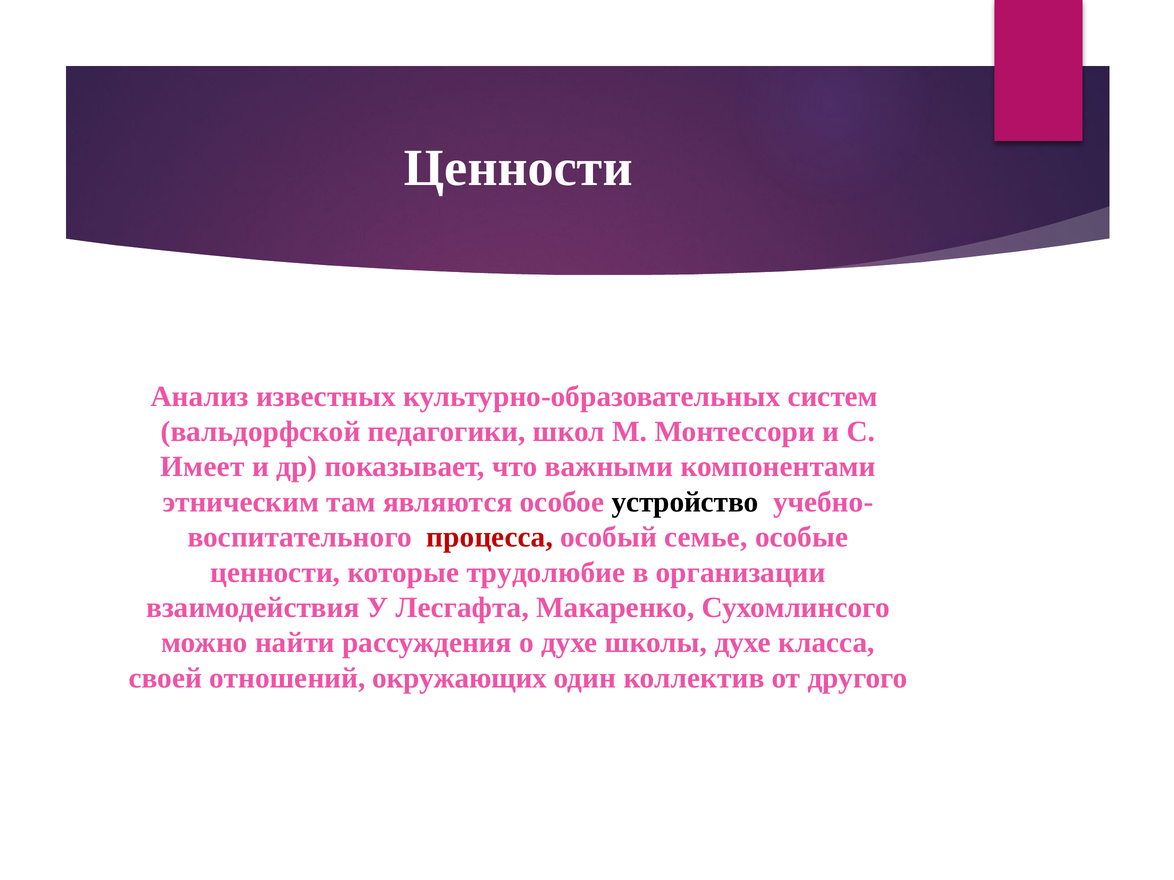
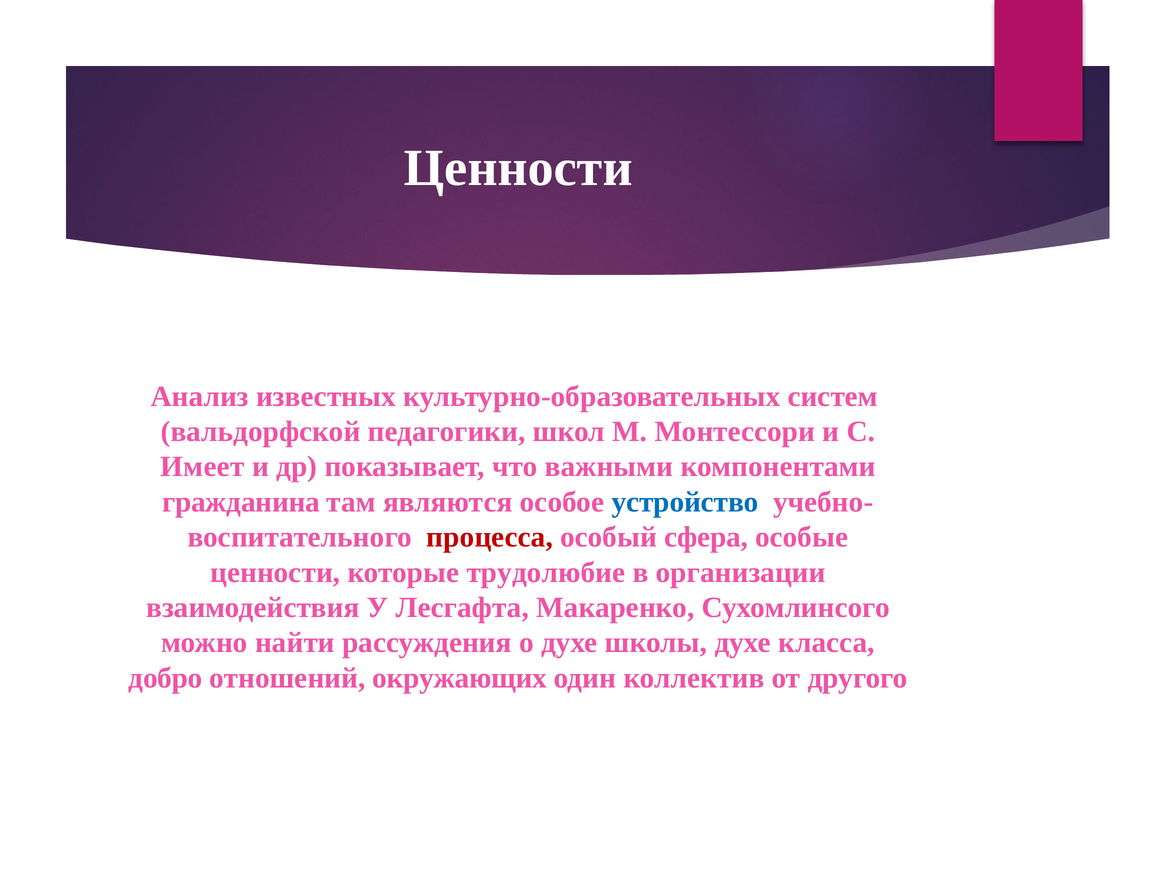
этническим: этническим -> гражданина (241, 502)
устройство colour: black -> blue (685, 502)
семье: семье -> сфера (706, 538)
своей: своей -> добро (165, 678)
